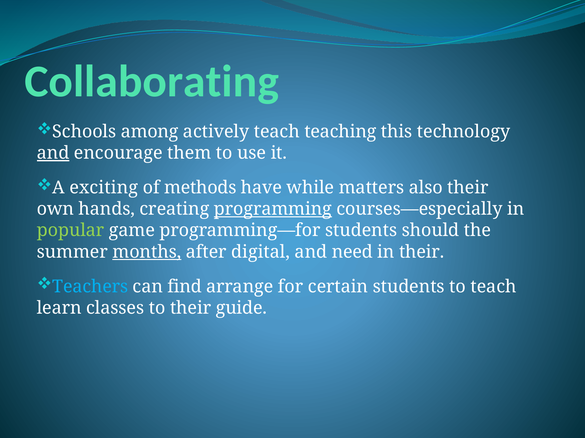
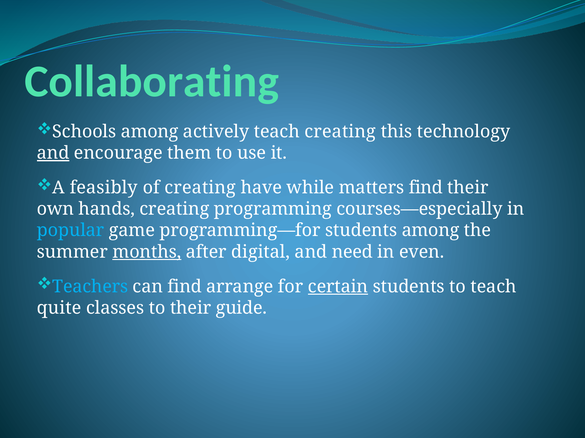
teach teaching: teaching -> creating (340, 132)
exciting: exciting -> feasibly (104, 188)
of methods: methods -> creating (200, 188)
matters also: also -> find (426, 188)
programming underline: present -> none (273, 209)
popular colour: light green -> light blue (71, 231)
students should: should -> among (431, 231)
in their: their -> even (422, 252)
certain underline: none -> present (338, 287)
learn: learn -> quite (59, 308)
